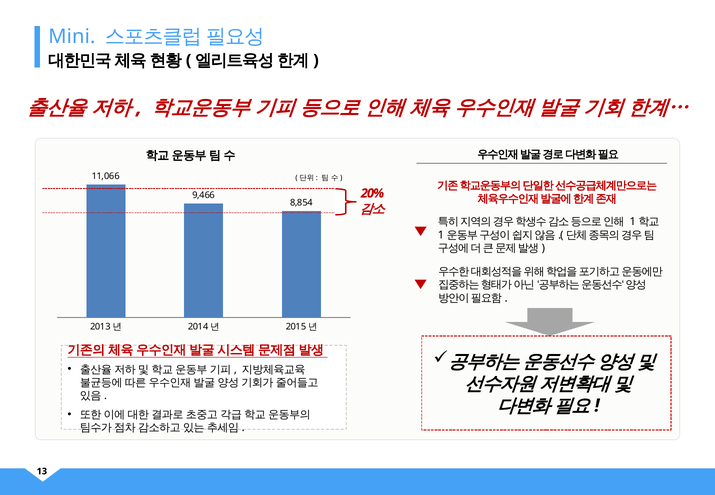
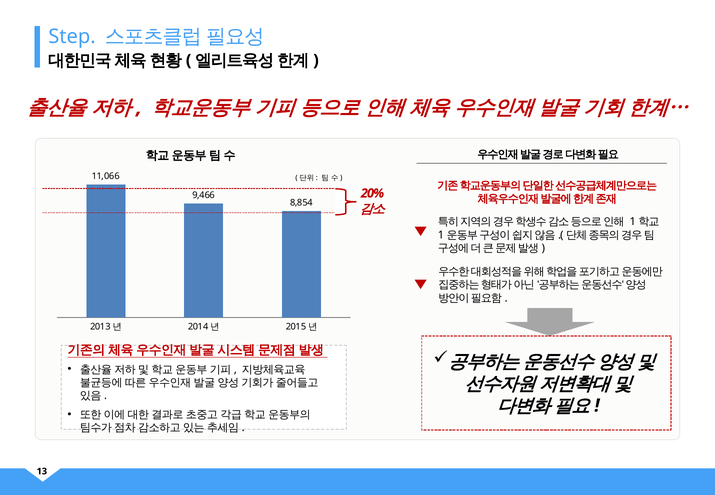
Mini: Mini -> Step (72, 37)
